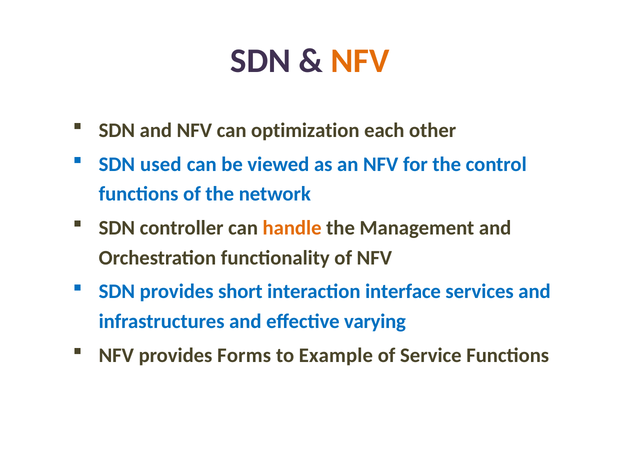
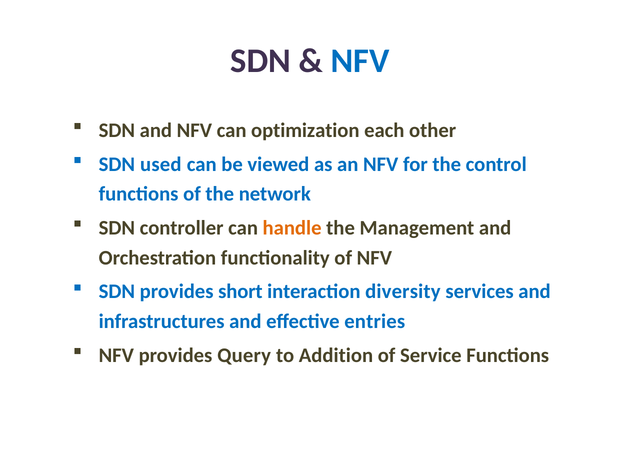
NFV colour: orange -> blue (360, 61)
interface: interface -> diversity (403, 292)
varying: varying -> entries (375, 321)
Forms: Forms -> Query (244, 355)
Example: Example -> Addition (336, 355)
